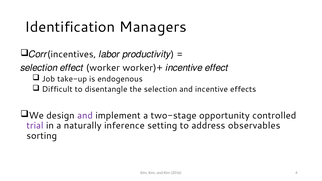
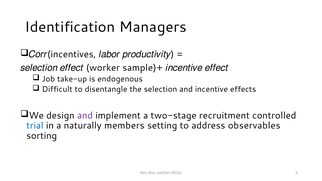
worker)+: worker)+ -> sample)+ (143, 68)
opportunity: opportunity -> recruitment (224, 116)
trial colour: purple -> blue (35, 126)
inference: inference -> members (124, 126)
